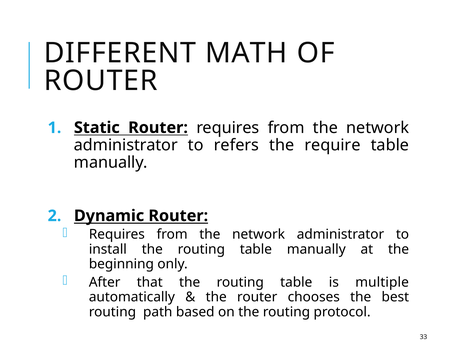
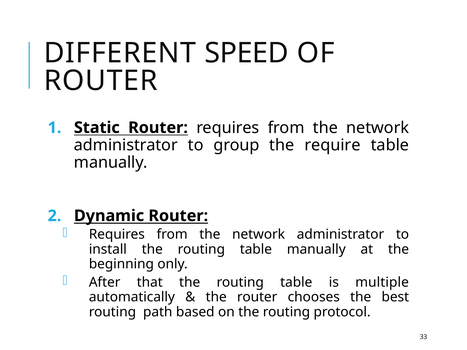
MATH: MATH -> SPEED (247, 53)
refers: refers -> group (237, 145)
